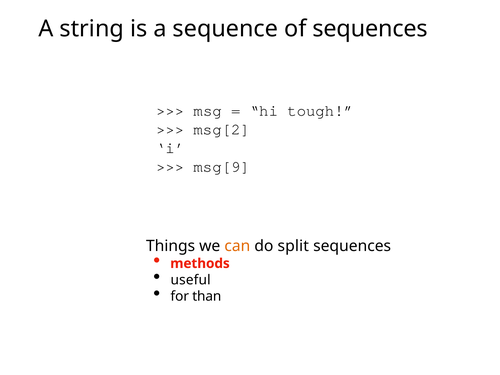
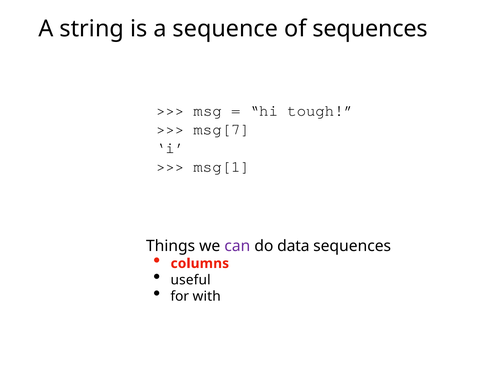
msg[2: msg[2 -> msg[7 (222, 129)
msg[9: msg[9 -> msg[1 (222, 167)
can colour: orange -> purple (237, 246)
split: split -> data (293, 246)
methods: methods -> columns (200, 263)
than: than -> with (207, 296)
